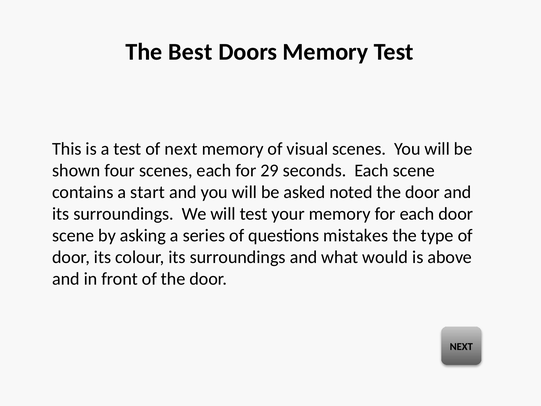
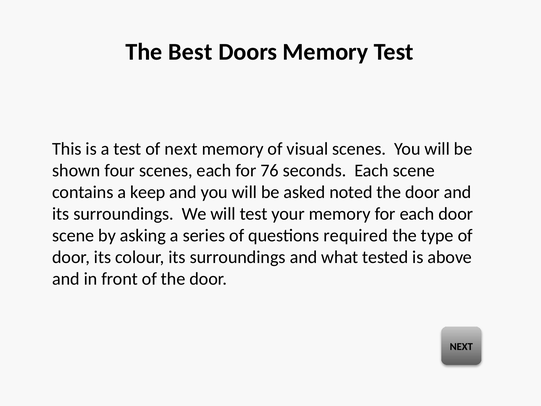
29: 29 -> 76 (270, 170)
start: start -> keep (148, 192)
mistakes: mistakes -> required (356, 235)
would: would -> tested (385, 257)
